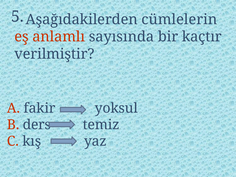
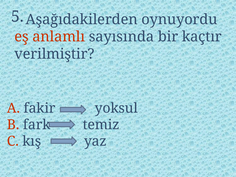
cümlelerin: cümlelerin -> oynuyordu (179, 19)
ders: ders -> fark (37, 125)
